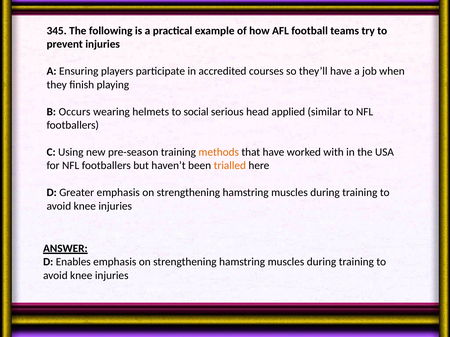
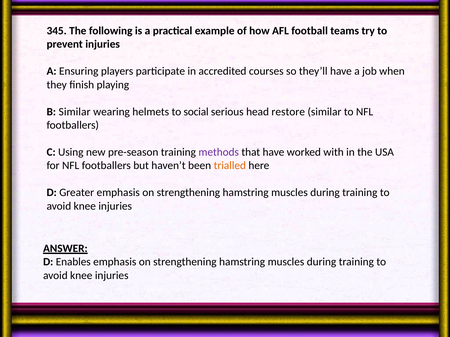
B Occurs: Occurs -> Similar (75, 112)
applied: applied -> restore (288, 112)
methods colour: orange -> purple (219, 152)
